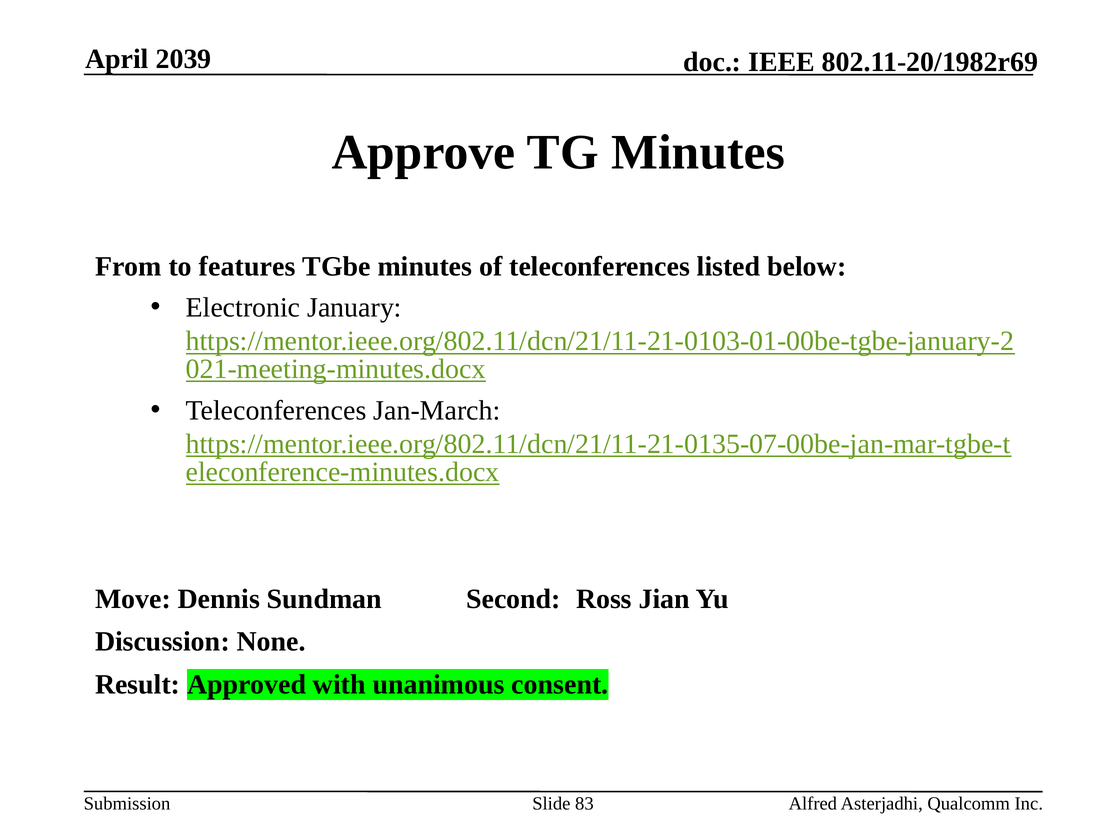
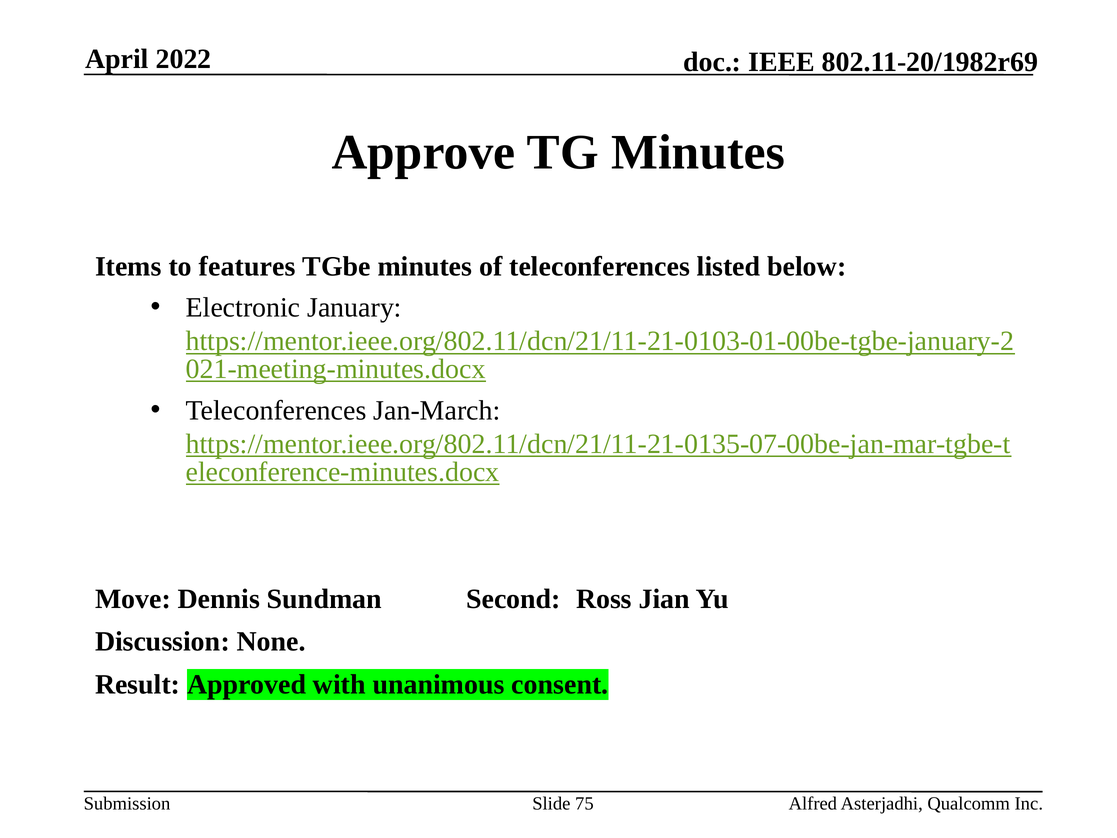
2039: 2039 -> 2022 (184, 59)
From: From -> Items (128, 266)
83: 83 -> 75 (584, 803)
